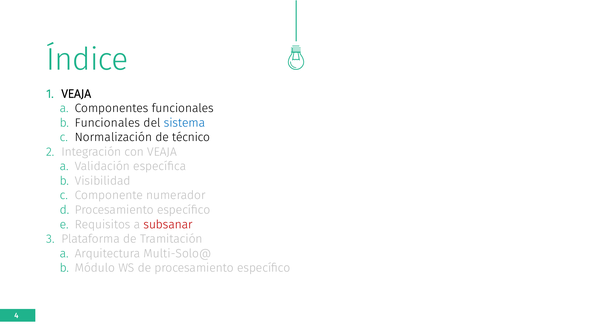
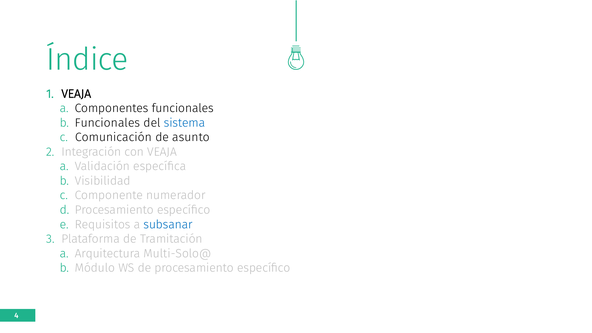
Normalización: Normalización -> Comunicación (113, 137)
técnico: técnico -> asunto (191, 137)
subsanar colour: red -> blue (168, 224)
